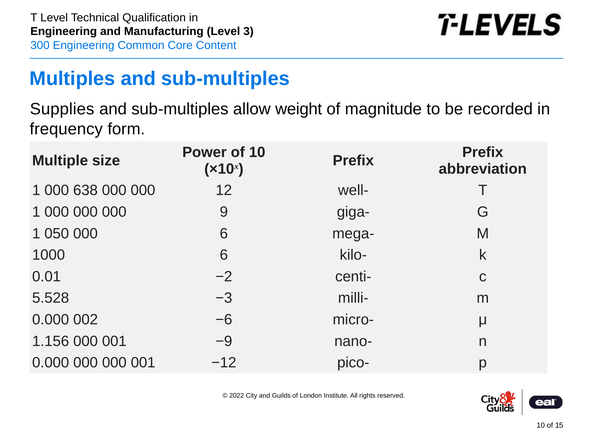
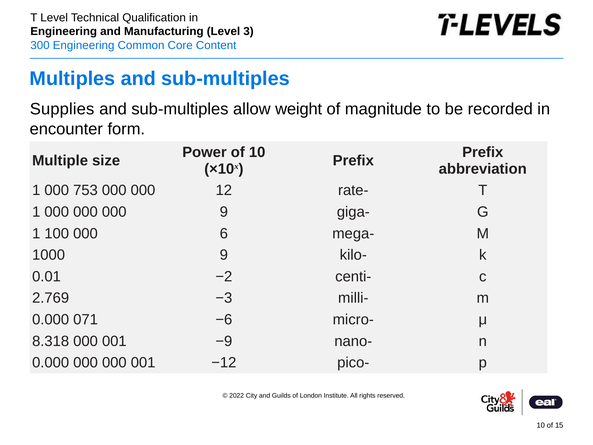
frequency: frequency -> encounter (66, 129)
638: 638 -> 753 (85, 190)
well-: well- -> rate- (353, 190)
050: 050 -> 100 (57, 233)
1000 6: 6 -> 9 (224, 255)
5.528: 5.528 -> 2.769 (51, 298)
002: 002 -> 071 (86, 319)
1.156: 1.156 -> 8.318 (51, 341)
